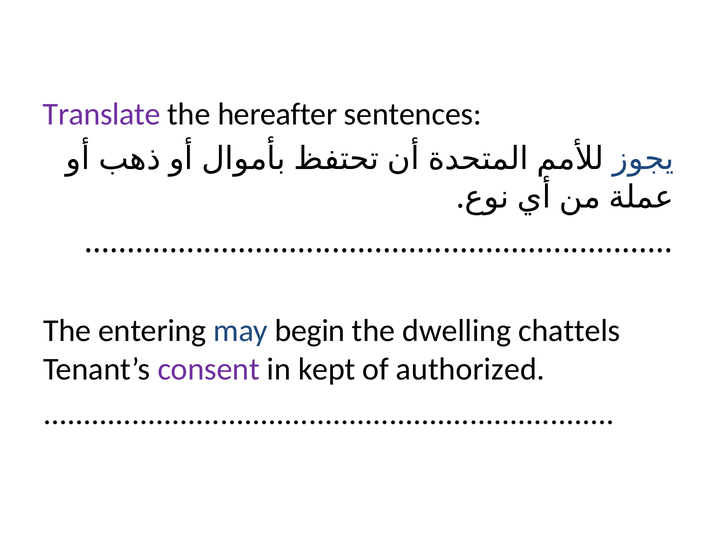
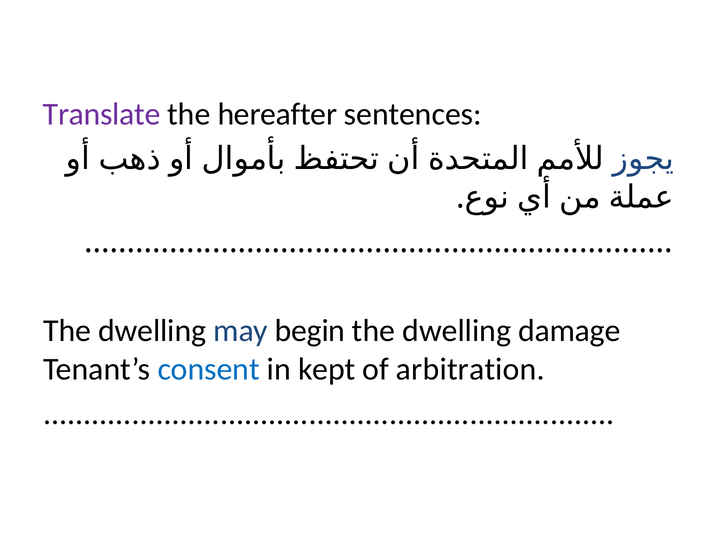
entering: entering -> dwelling (152, 331)
chattels: chattels -> damage (569, 331)
consent colour: purple -> blue (209, 370)
authorized: authorized -> arbitration (470, 370)
